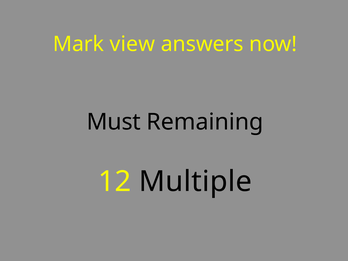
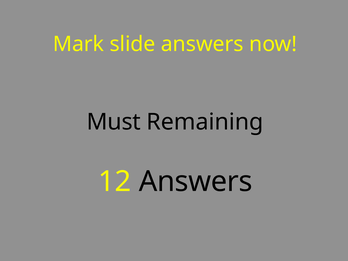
view: view -> slide (132, 44)
12 Multiple: Multiple -> Answers (196, 181)
